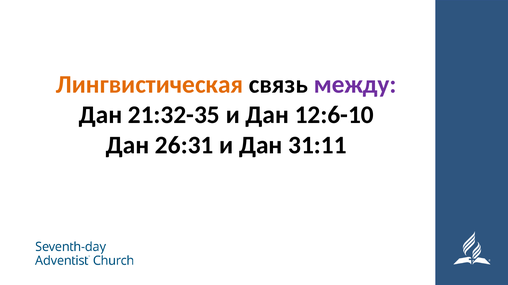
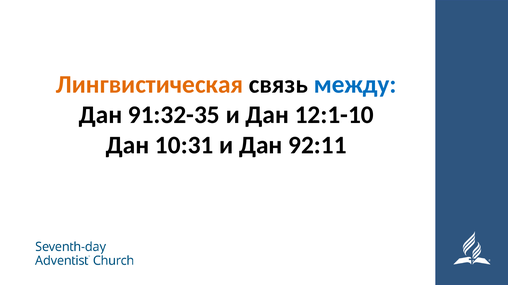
между colour: purple -> blue (355, 85)
21:32-35: 21:32-35 -> 91:32-35 (174, 115)
12:6-10: 12:6-10 -> 12:1-10 (334, 115)
26:31: 26:31 -> 10:31 (184, 146)
31:11: 31:11 -> 92:11 (317, 146)
